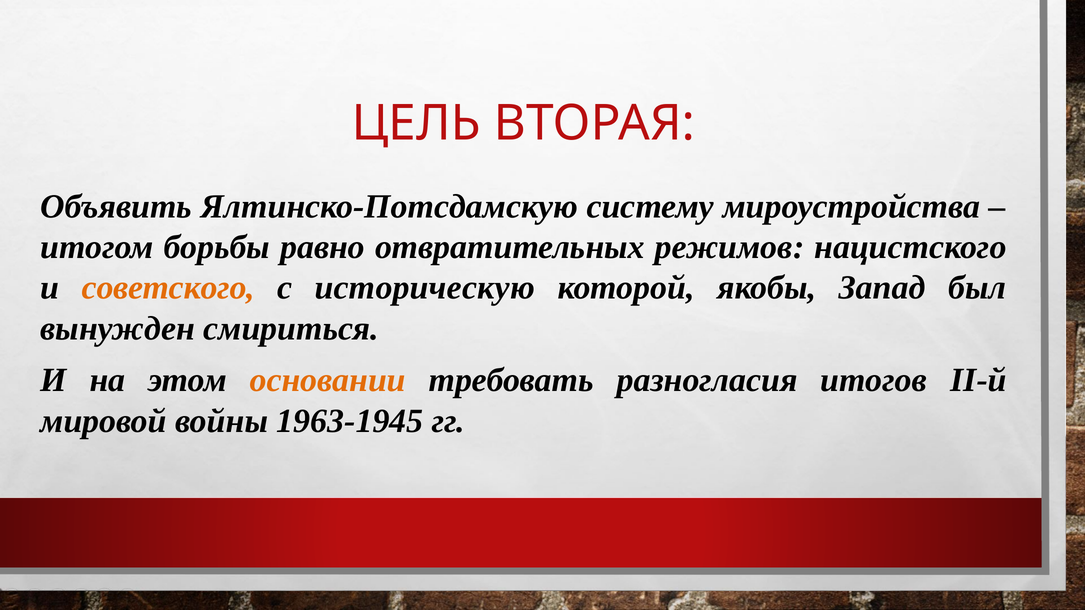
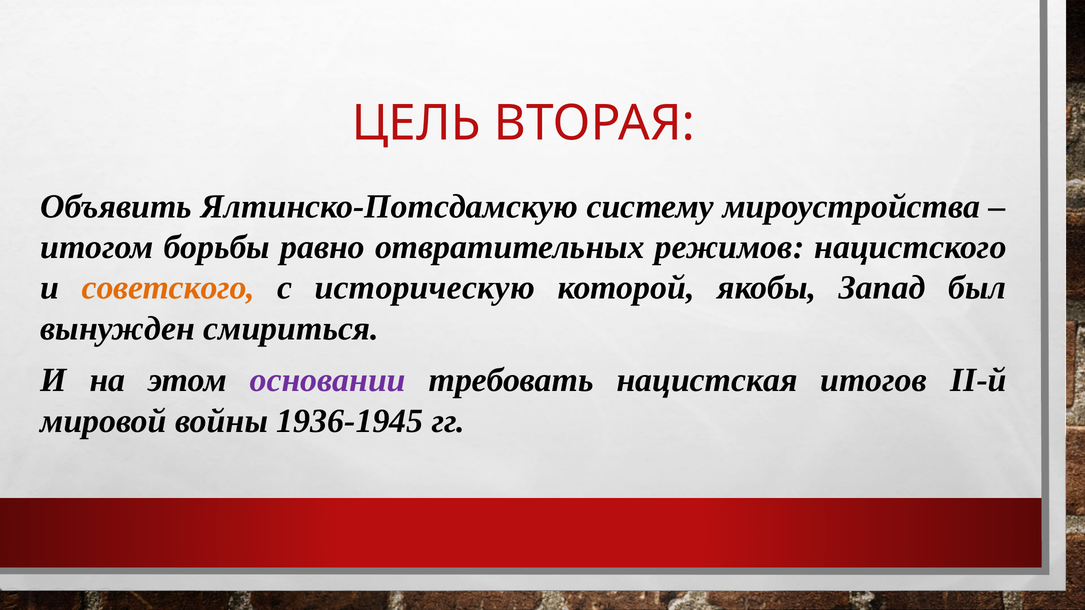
основании colour: orange -> purple (328, 381)
разногласия: разногласия -> нацистская (707, 381)
1963-1945: 1963-1945 -> 1936-1945 (350, 421)
